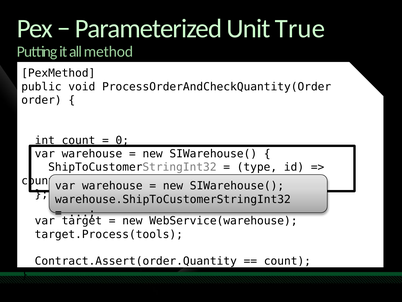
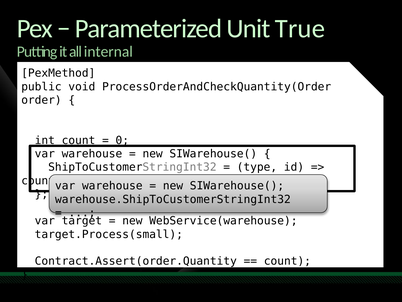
method: method -> internal (108, 52)
target.Process(tools: target.Process(tools -> target.Process(small (109, 234)
